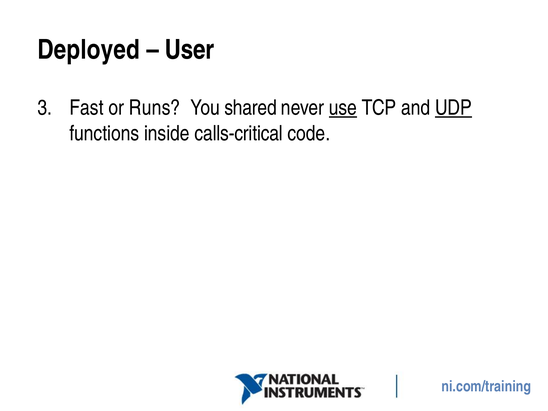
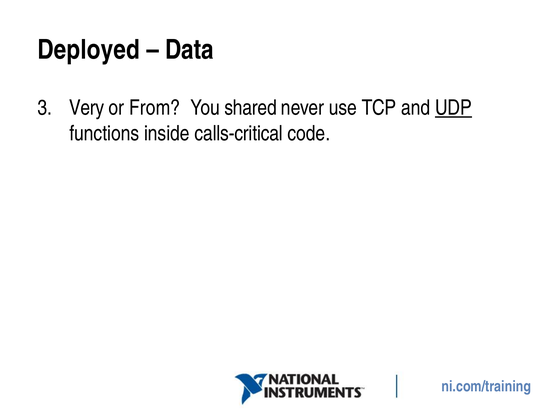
User: User -> Data (189, 50)
Fast: Fast -> Very (87, 108)
Runs: Runs -> From (155, 108)
use underline: present -> none (343, 108)
